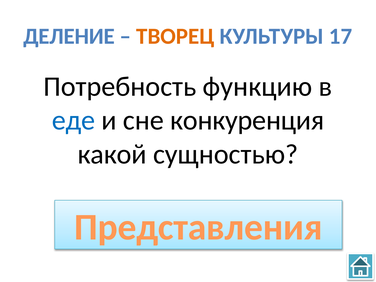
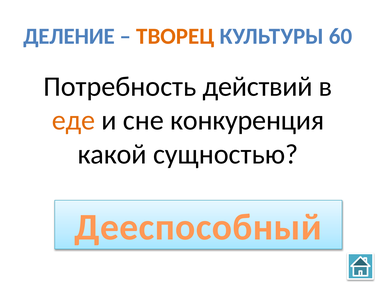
17: 17 -> 60 (341, 36)
функцию: функцию -> действий (258, 87)
еде colour: blue -> orange (73, 120)
Представления: Представления -> Дееспособный (198, 227)
